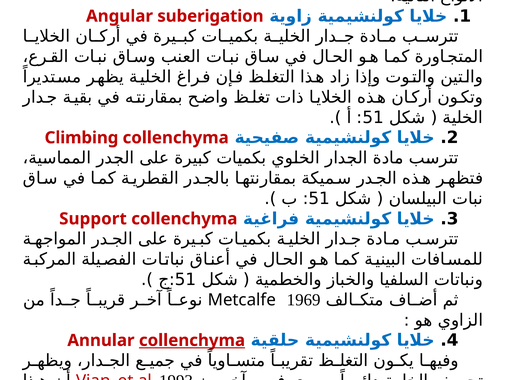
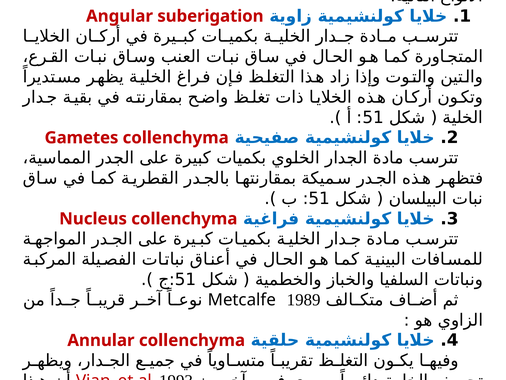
Climbing: Climbing -> Gametes (81, 138)
Support: Support -> Nucleus (93, 219)
1969: 1969 -> 1989 (304, 299)
collenchyma underline: present -> none (192, 340)
